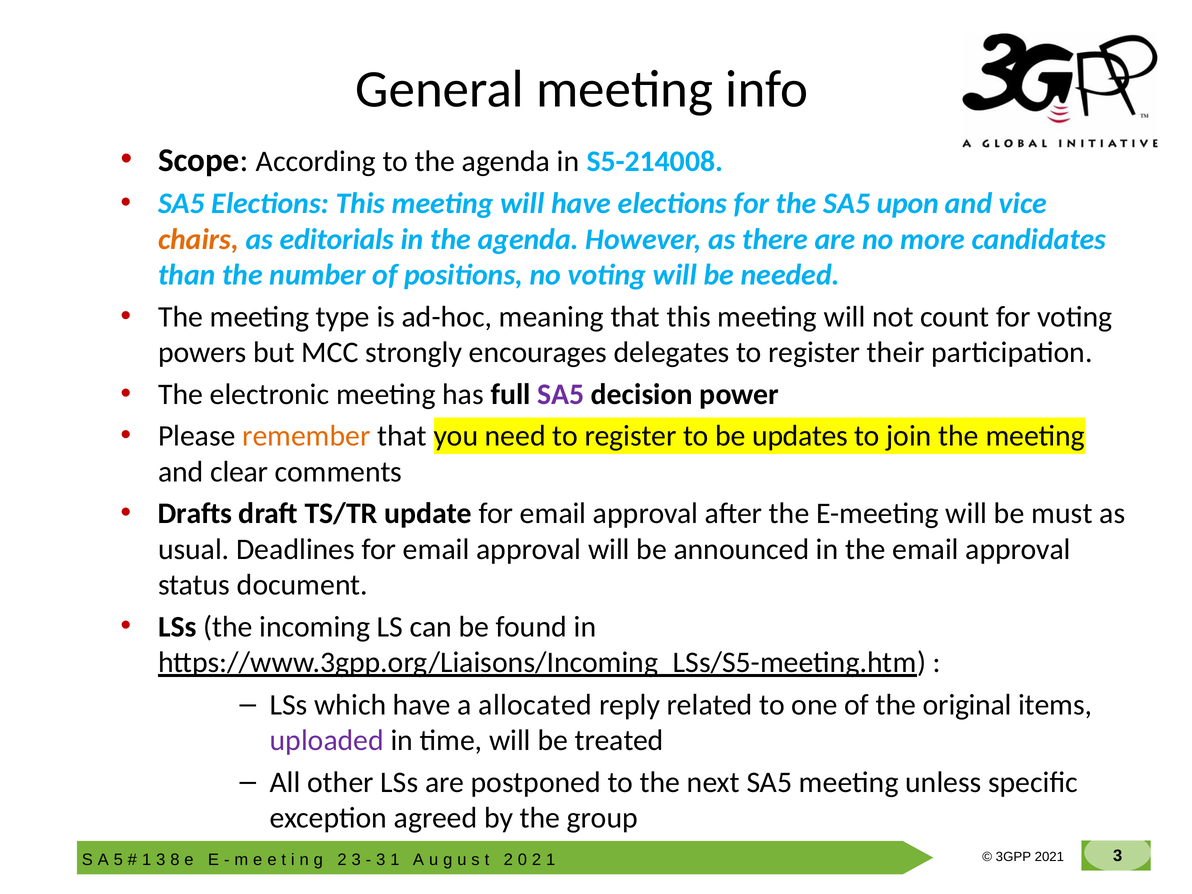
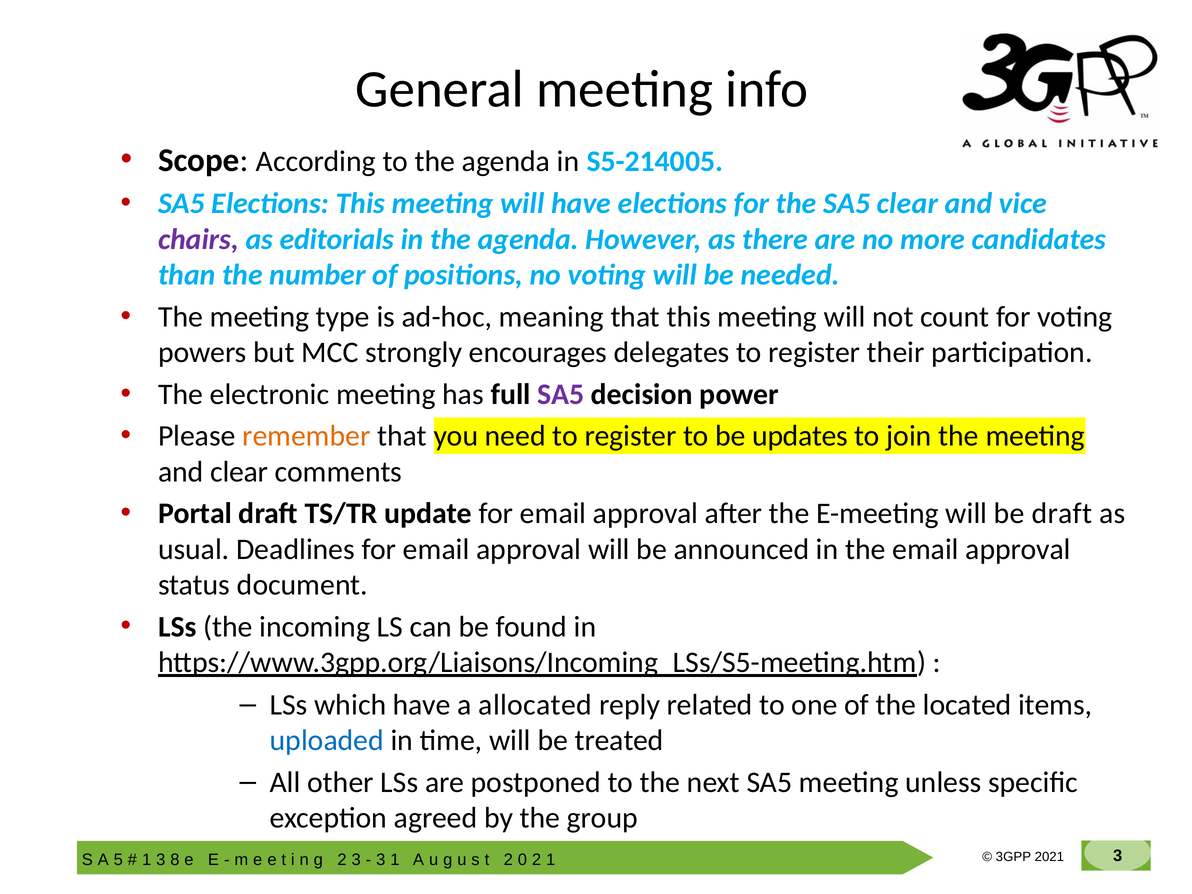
S5-214008: S5-214008 -> S5-214005 (655, 161)
SA5 upon: upon -> clear (908, 204)
chairs colour: orange -> purple (198, 239)
Drafts: Drafts -> Portal (195, 514)
be must: must -> draft (1062, 514)
original: original -> located (967, 705)
uploaded colour: purple -> blue (327, 741)
